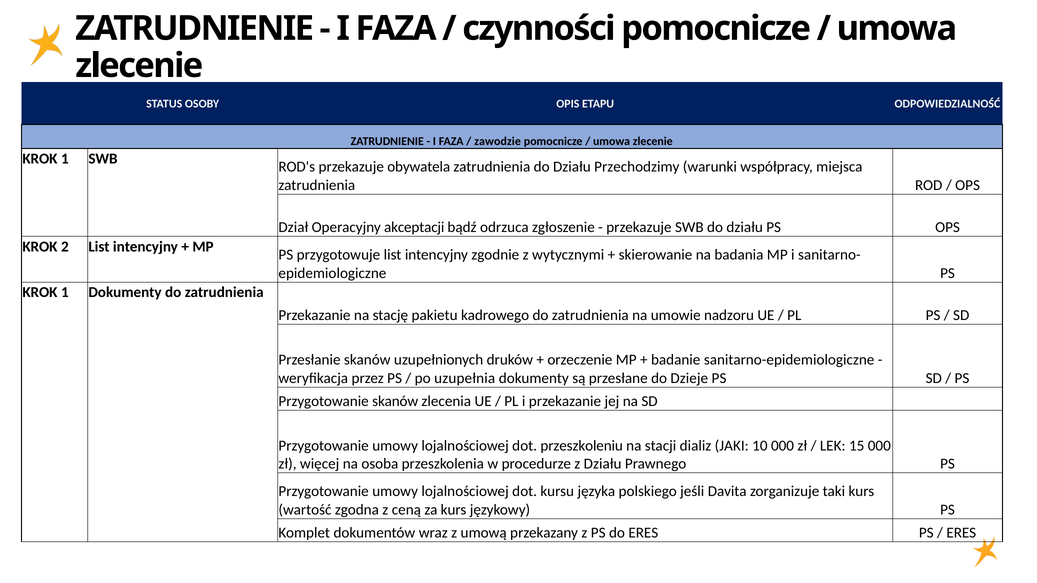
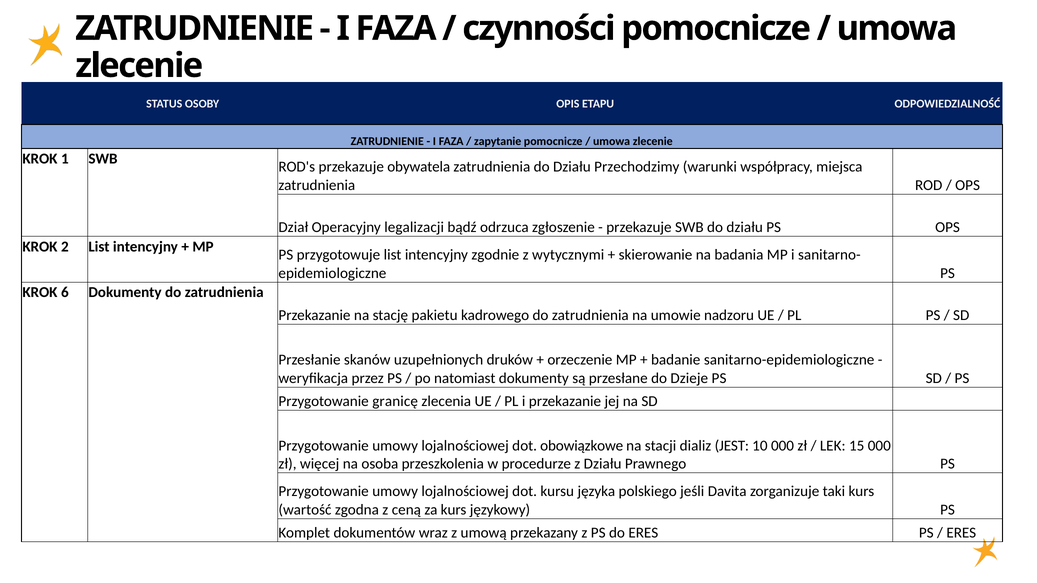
zawodzie: zawodzie -> zapytanie (498, 141)
akceptacji: akceptacji -> legalizacji (414, 228)
1: 1 -> 6 (65, 292)
uzupełnia: uzupełnia -> natomiast (465, 378)
Przygotowanie skanów: skanów -> granicę (395, 401)
przeszkoleniu: przeszkoleniu -> obowiązkowe (582, 446)
JAKI: JAKI -> JEST (732, 446)
